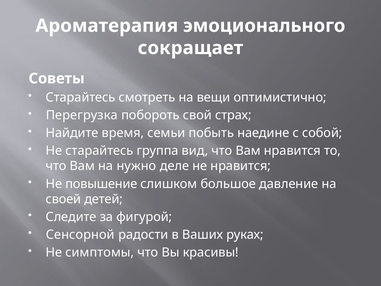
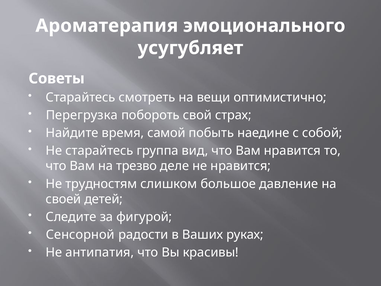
сокращает: сокращает -> усугубляет (190, 48)
семьи: семьи -> самой (166, 133)
нужно: нужно -> трезво (137, 166)
повышение: повышение -> трудностям (101, 184)
симптомы: симптомы -> антипатия (100, 252)
